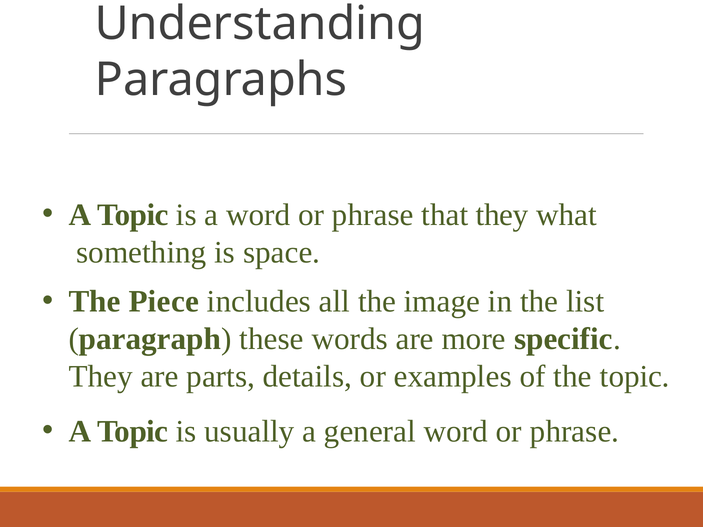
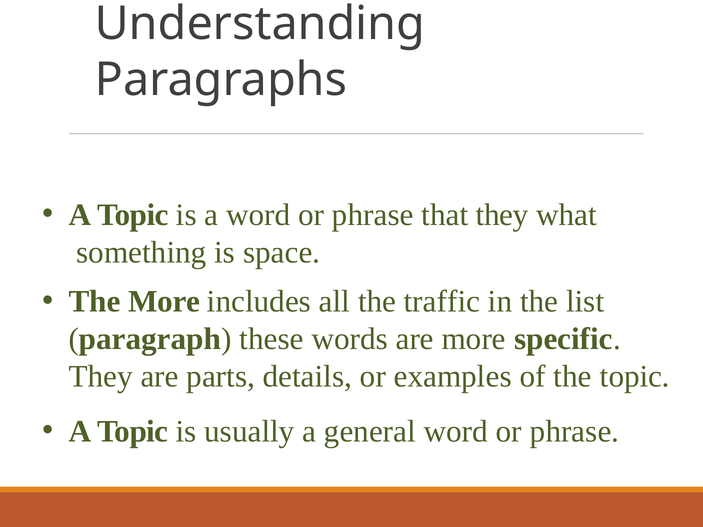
The Piece: Piece -> More (164, 302)
image: image -> traffic (442, 302)
